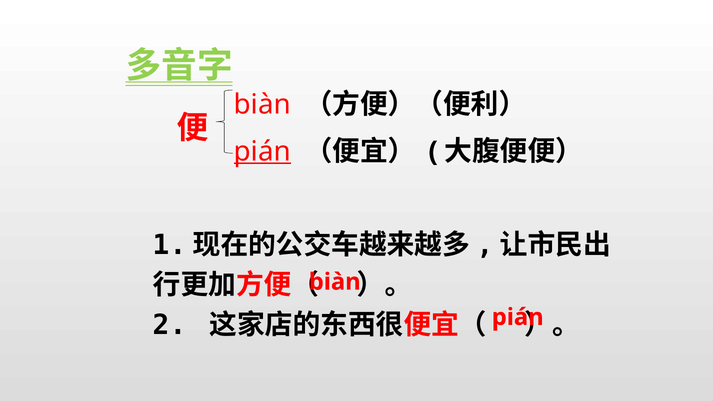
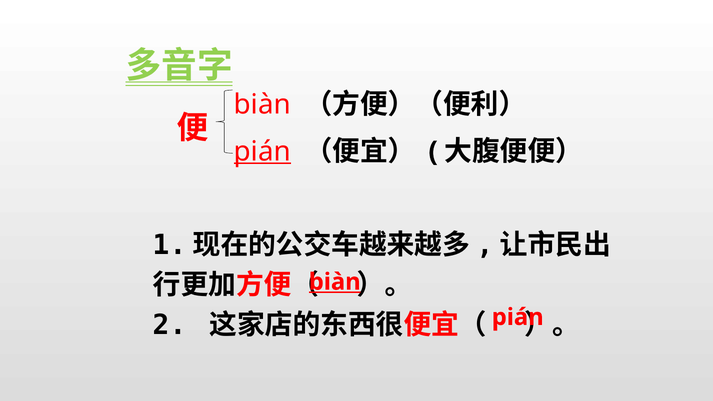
biàn underline: none -> present (335, 282)
